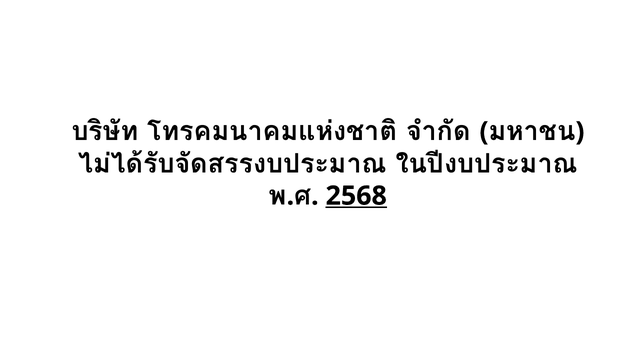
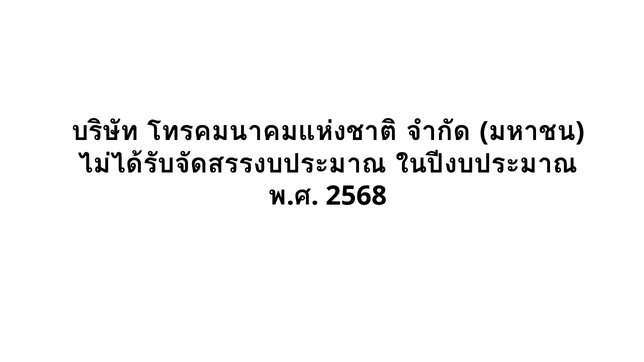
2568 underline: present -> none (356, 196)
